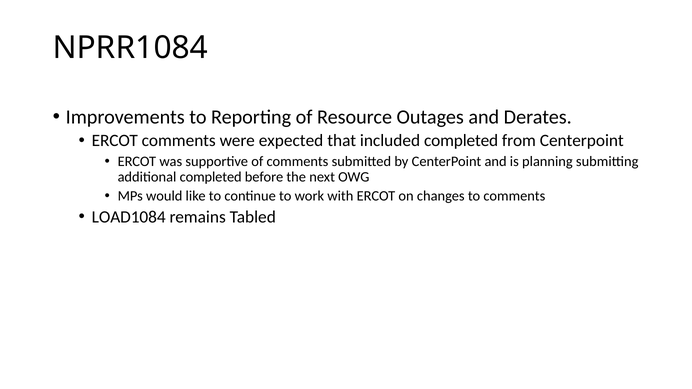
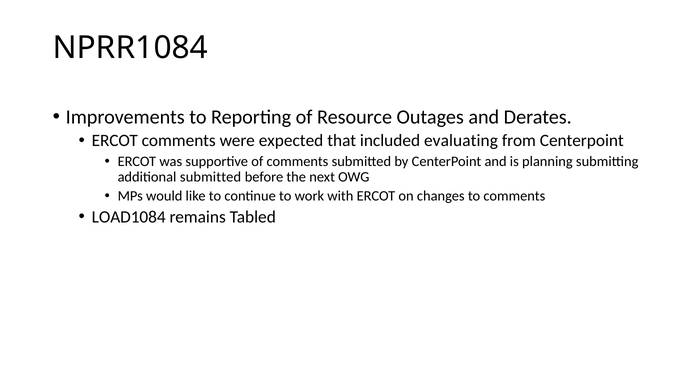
included completed: completed -> evaluating (461, 141)
additional completed: completed -> submitted (211, 177)
